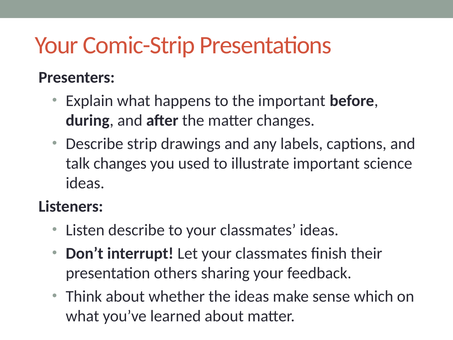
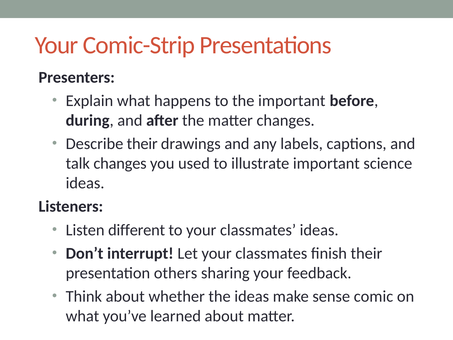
Describe strip: strip -> their (142, 144)
Listen describe: describe -> different (137, 230)
which: which -> comic (373, 296)
